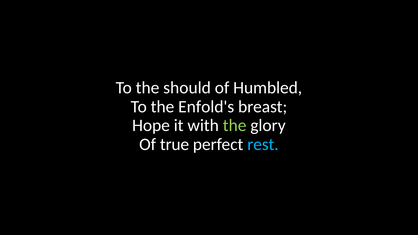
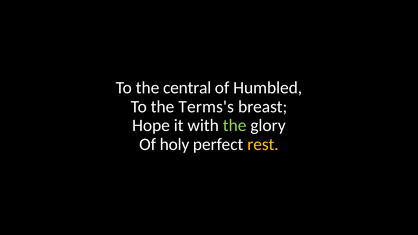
should: should -> central (187, 88)
Enfold's: Enfold's -> Terms's (206, 107)
true: true -> holy (175, 144)
rest colour: light blue -> yellow (263, 144)
